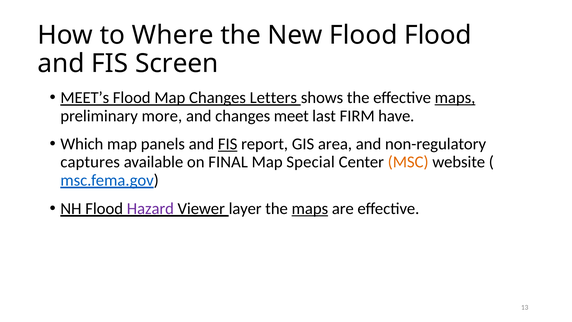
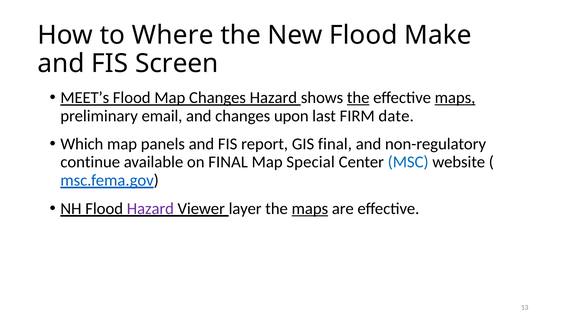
Flood Flood: Flood -> Make (438, 35)
Changes Letters: Letters -> Hazard (273, 98)
the underline: none -> present (358, 98)
more: more -> email (162, 116)
meet: meet -> upon (291, 116)
have: have -> date (396, 116)
FIS underline: present -> none (228, 144)
GIS area: area -> final (335, 144)
captures: captures -> continue (90, 162)
MSC colour: orange -> blue (408, 162)
